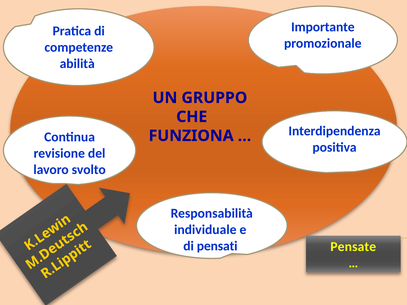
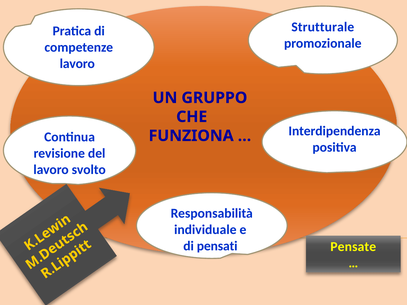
Importante: Importante -> Strutturale (323, 27)
abilità: abilità -> lavoro (77, 64)
